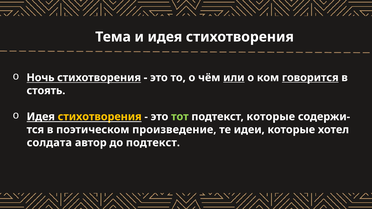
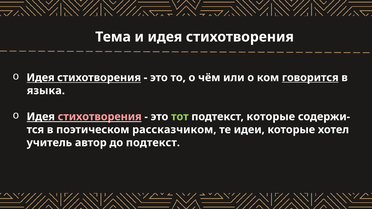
Ночь: Ночь -> Идея (41, 78)
или underline: present -> none (234, 78)
стоять: стоять -> языка (46, 91)
стихотворения colour: yellow -> pink (100, 117)
произведение: произведение -> рассказчиком (174, 130)
солдата: солдата -> учитель (49, 143)
